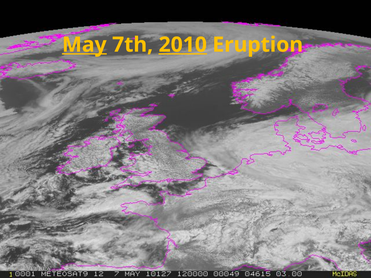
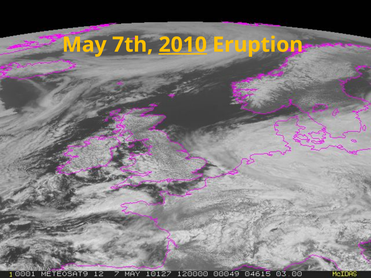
May underline: present -> none (84, 45)
